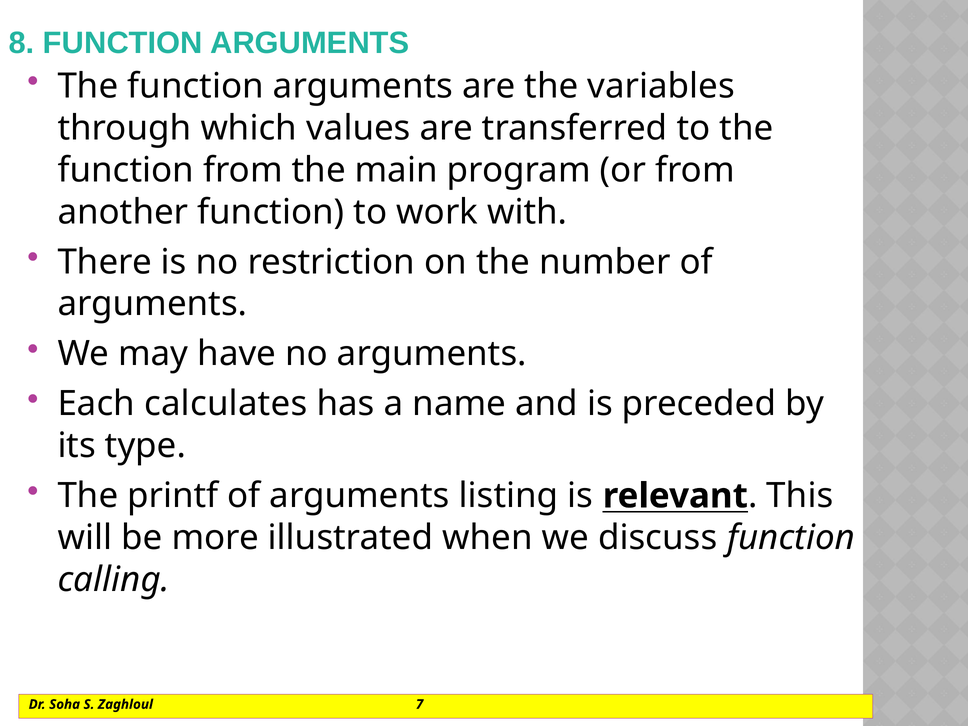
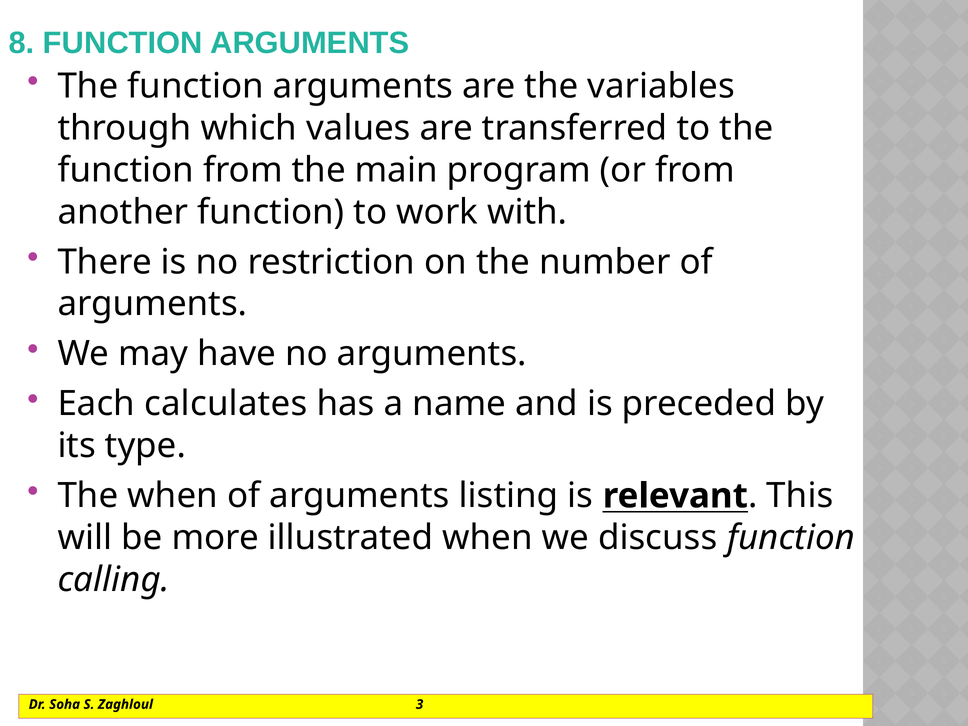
The printf: printf -> when (173, 496)
7: 7 -> 3 (420, 704)
